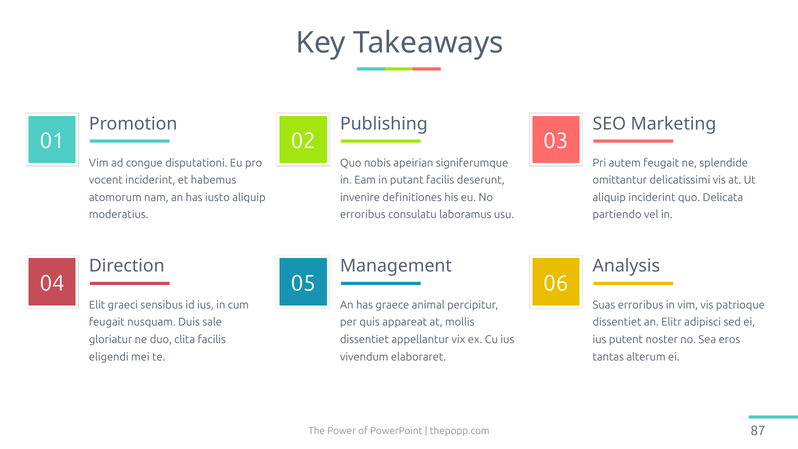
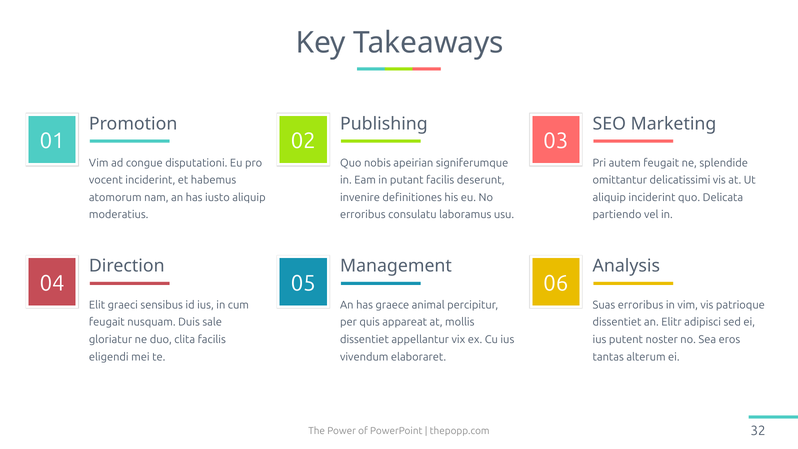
87: 87 -> 32 (758, 430)
